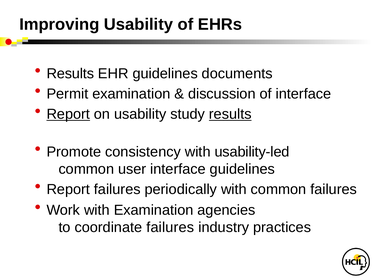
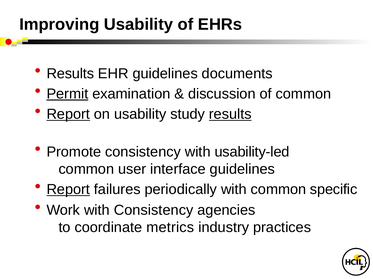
Permit underline: none -> present (67, 94)
of interface: interface -> common (303, 94)
Report underline: none -> present (68, 190)
common failures: failures -> specific (334, 190)
with Examination: Examination -> Consistency (154, 211)
coordinate failures: failures -> metrics (170, 228)
